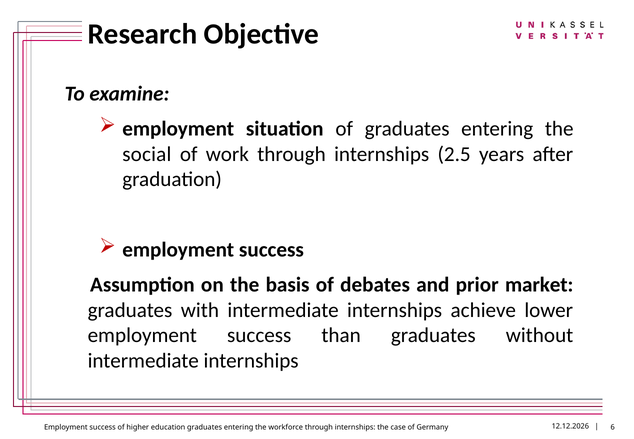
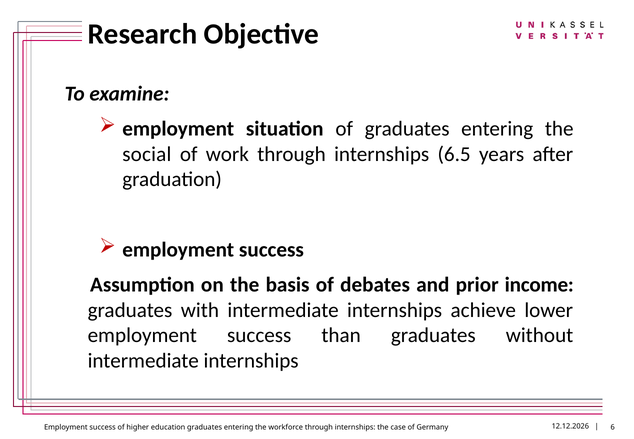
2.5: 2.5 -> 6.5 (454, 154)
market: market -> income (539, 285)
